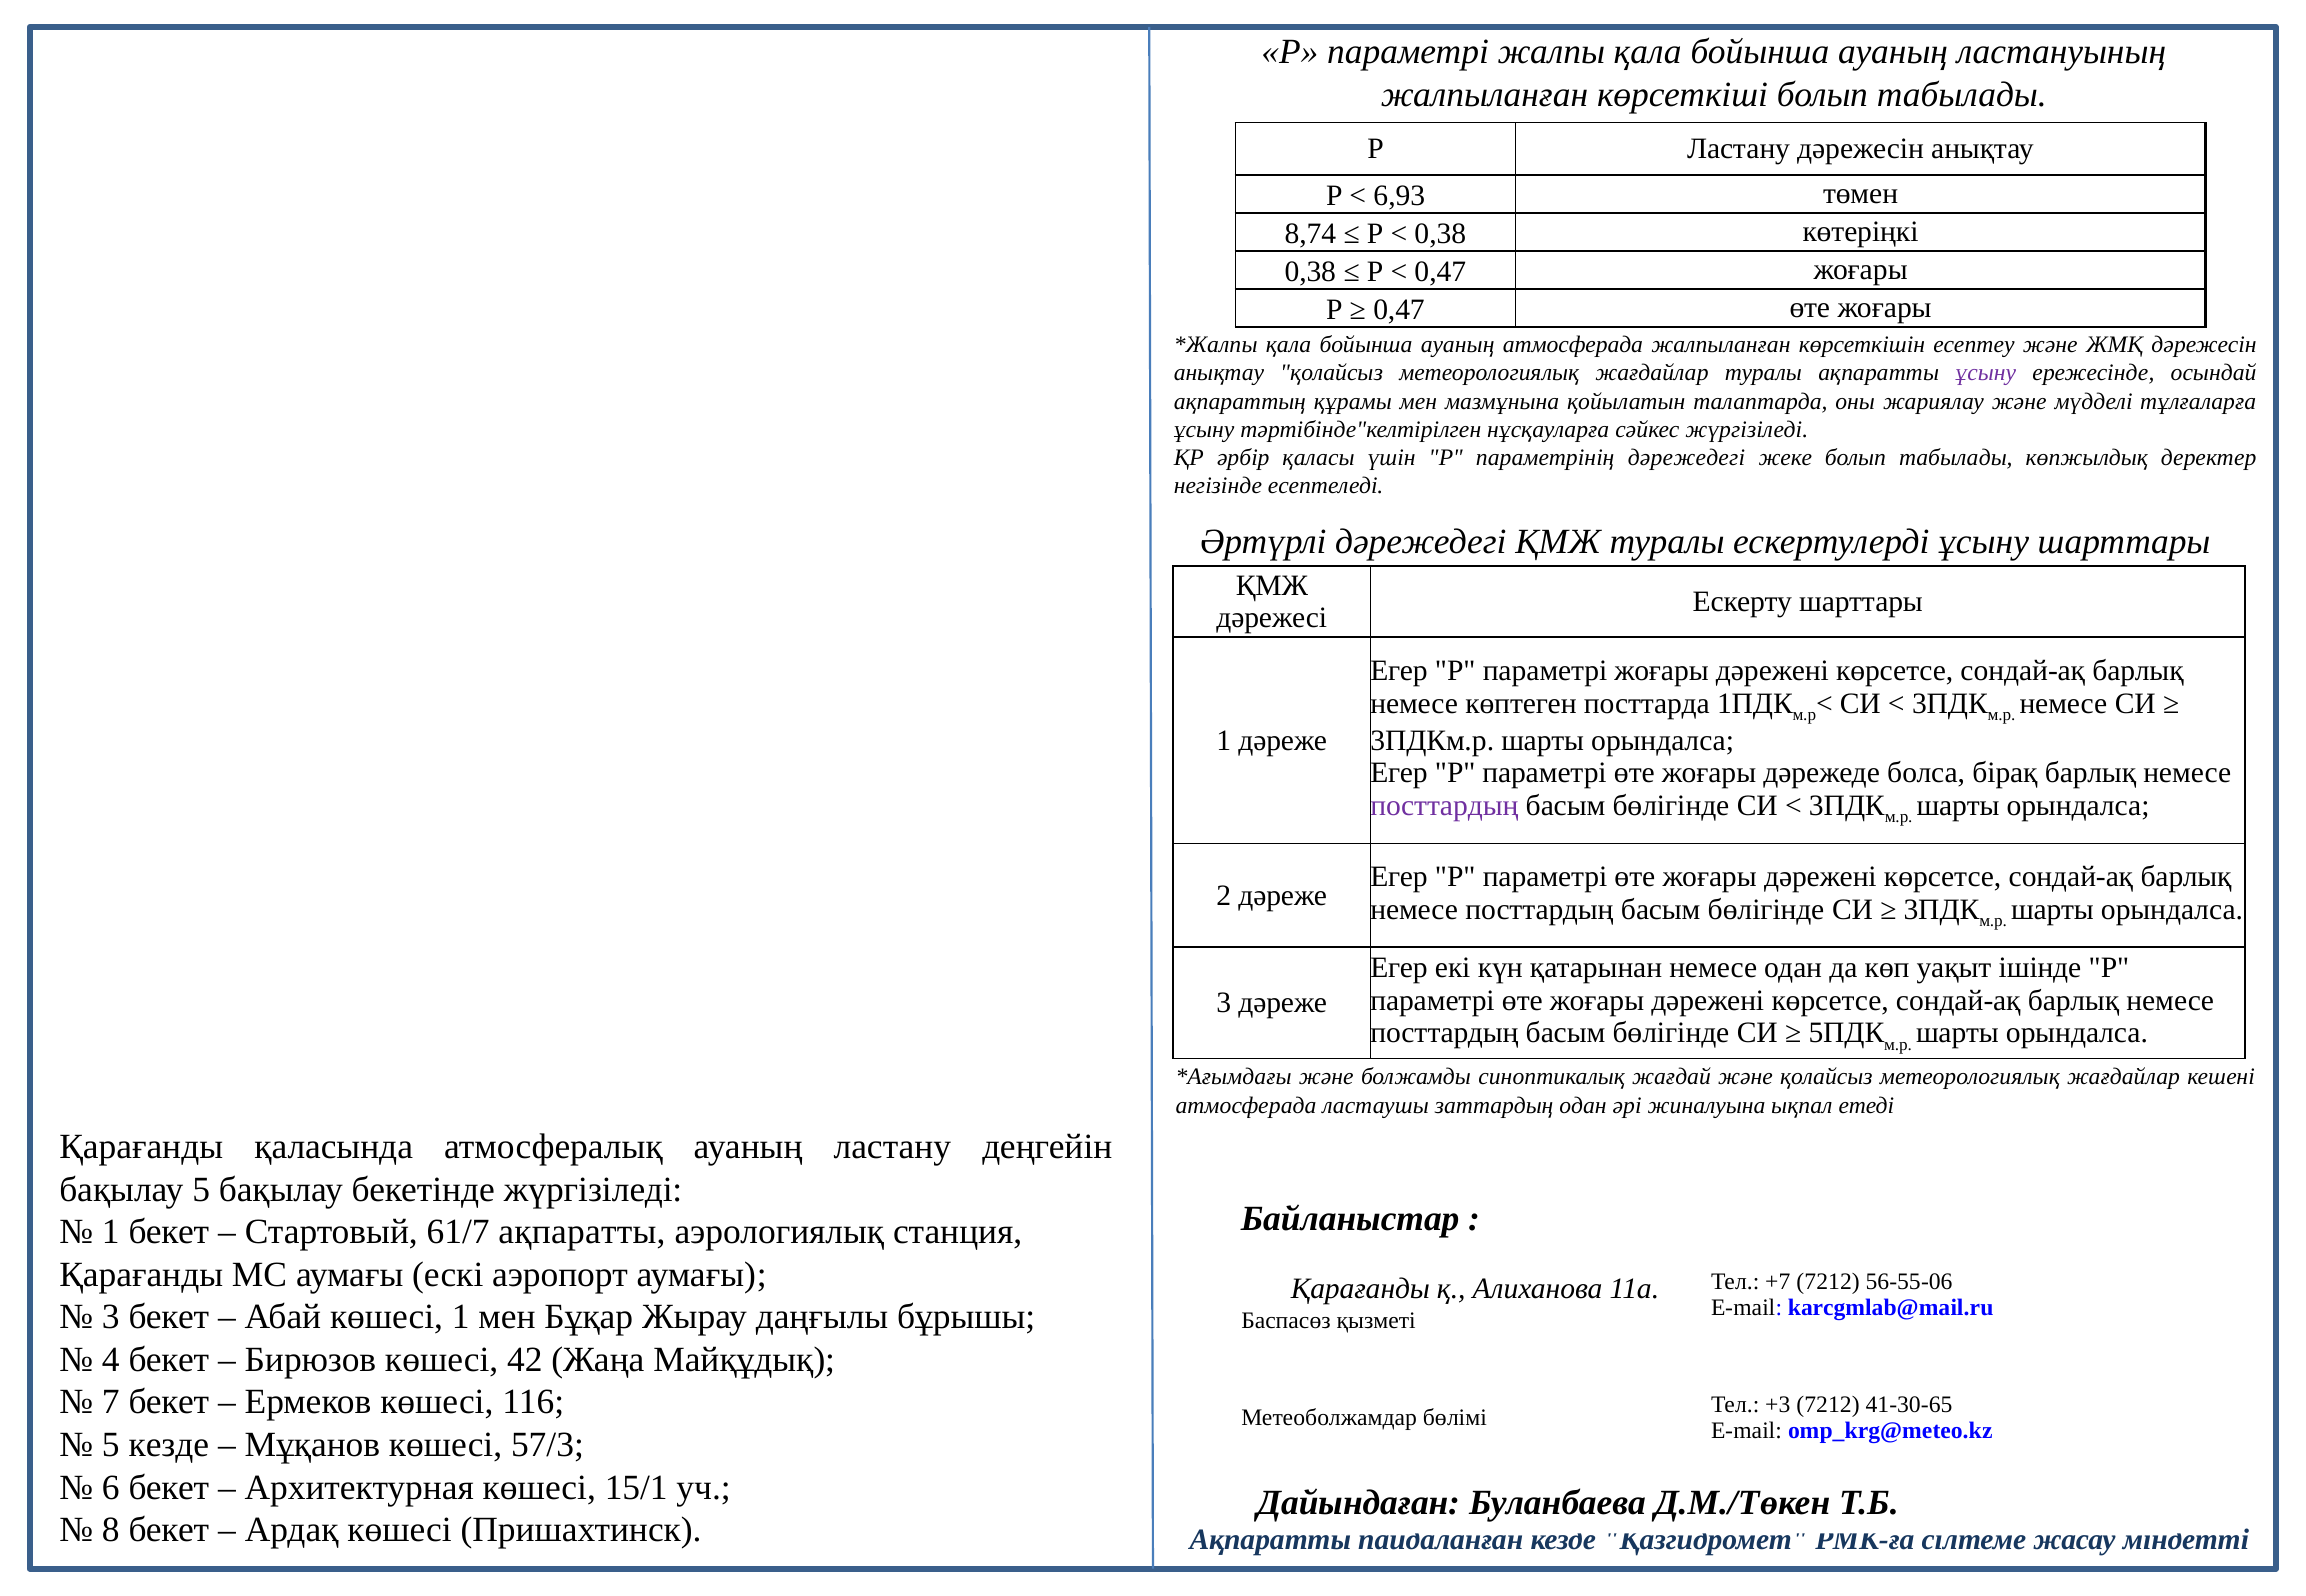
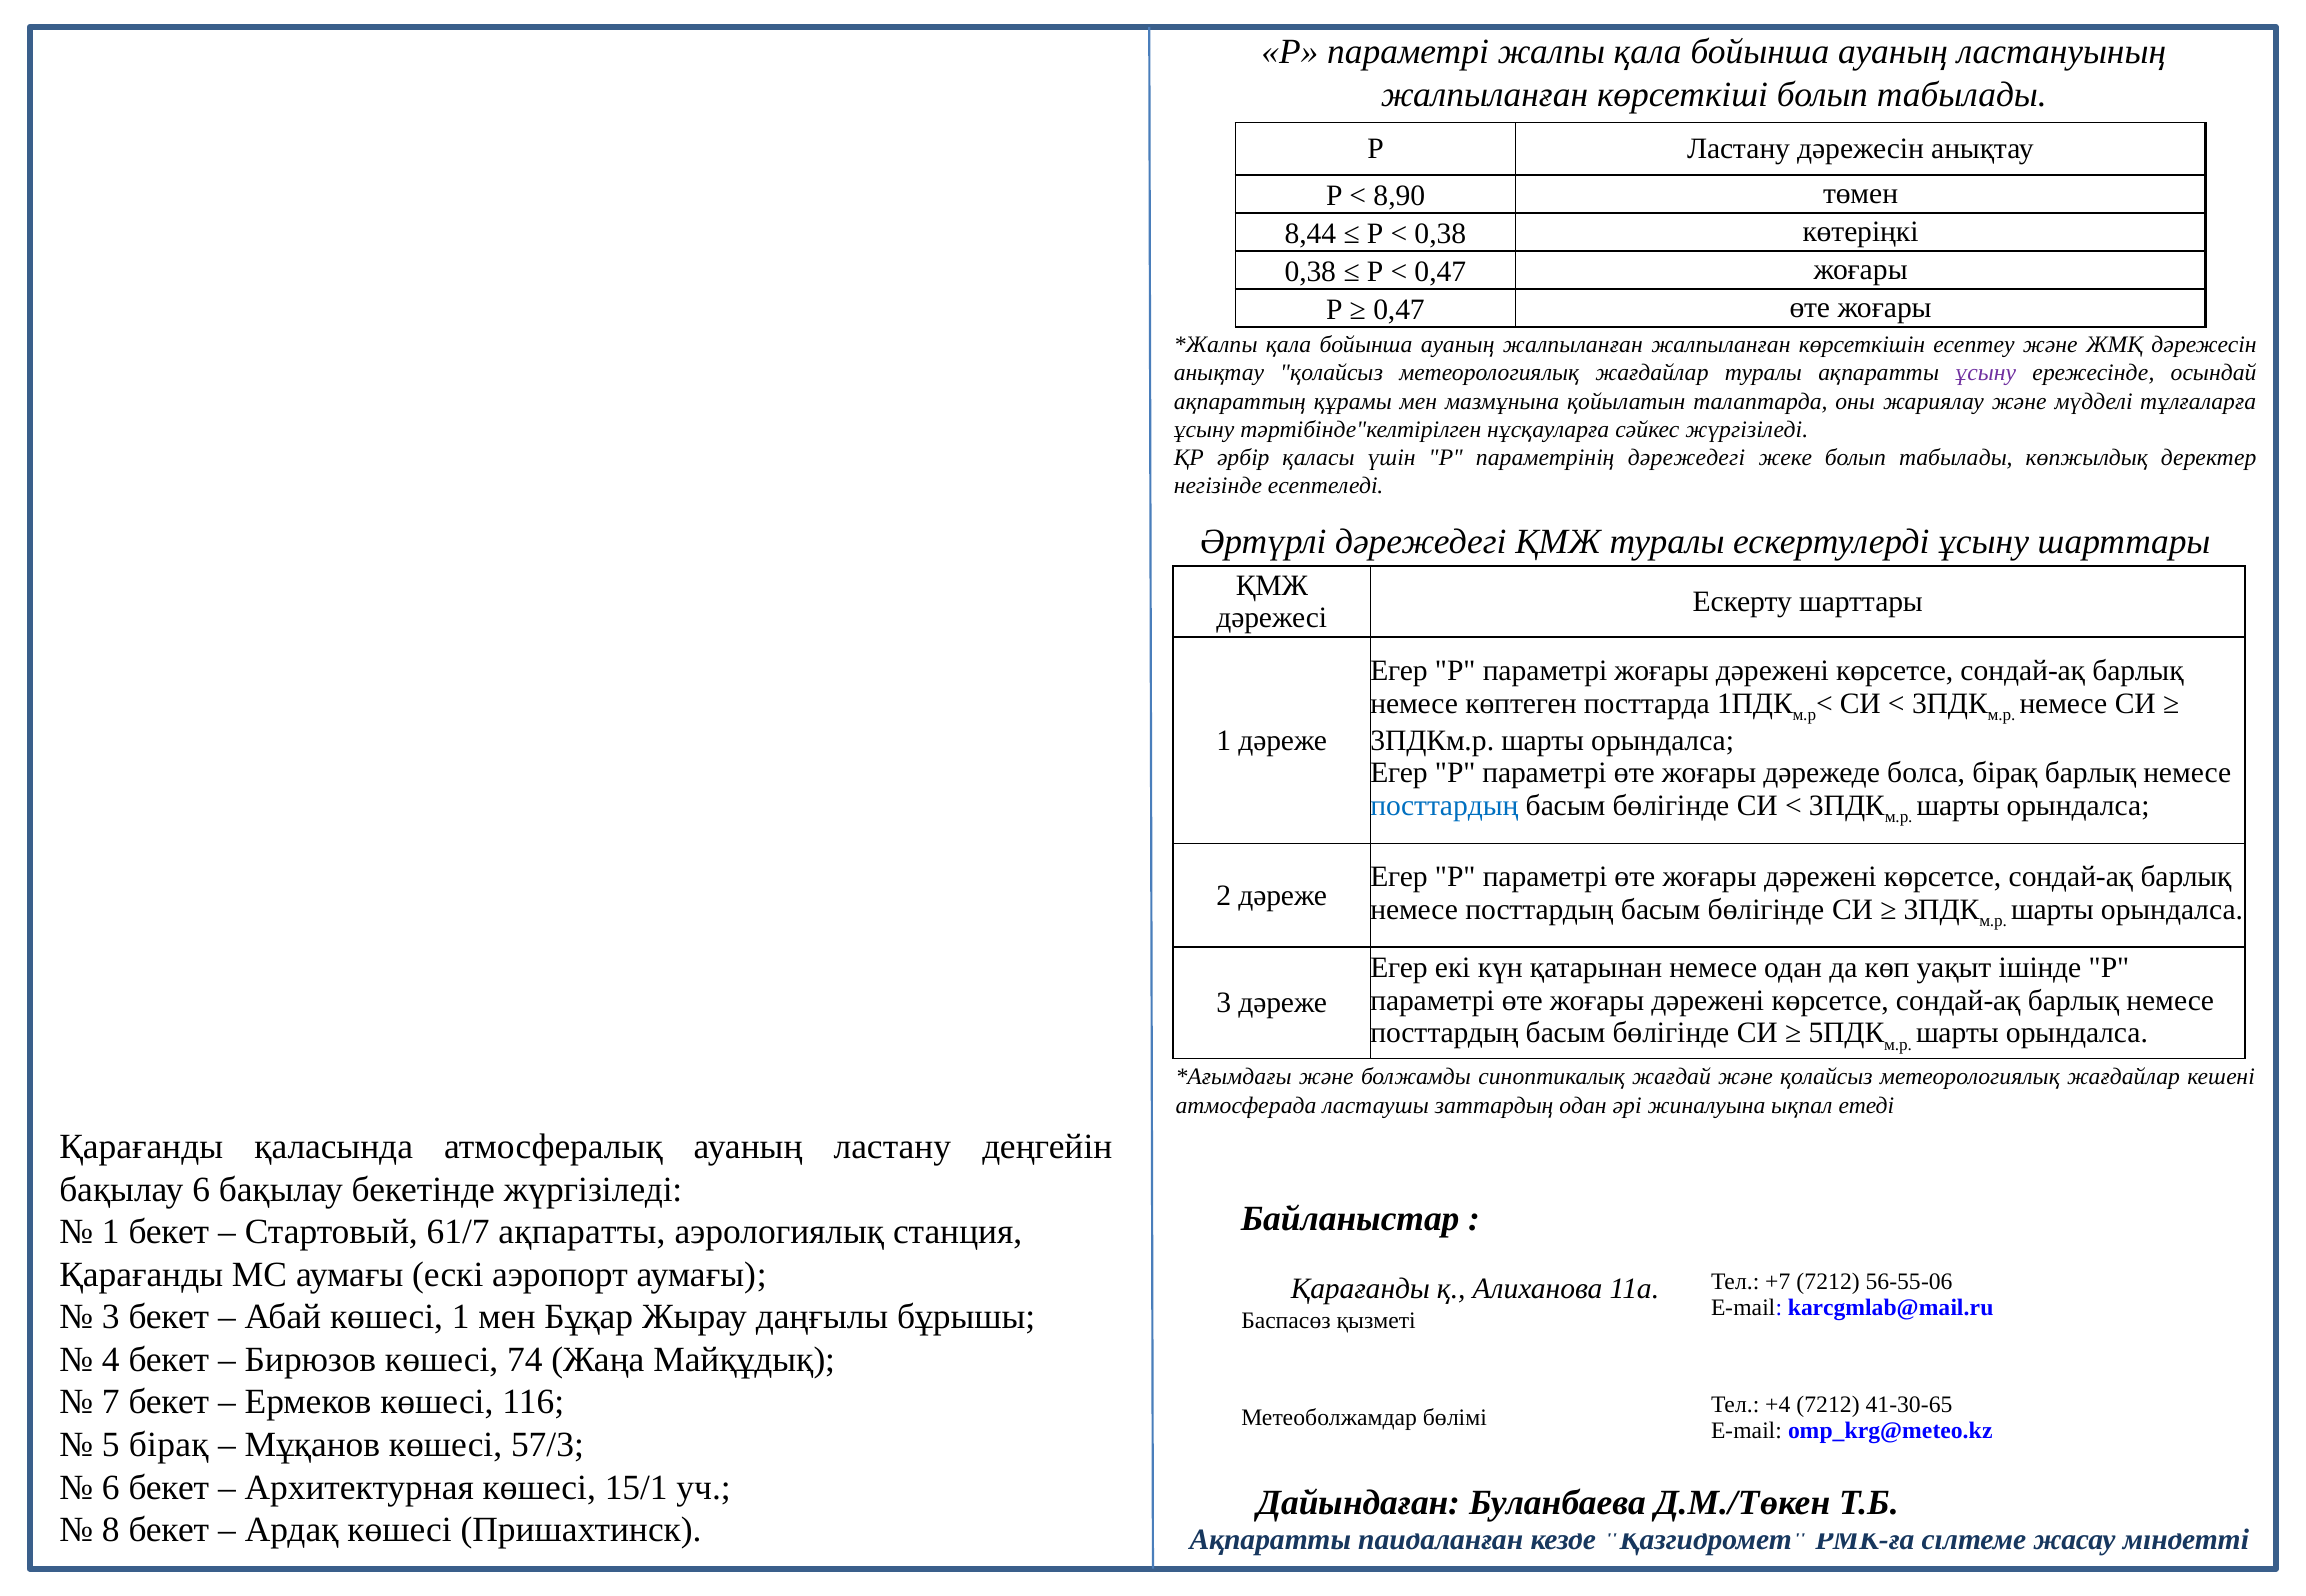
6,93: 6,93 -> 8,90 (1399, 195)
8,74: 8,74 -> 8,44 (1310, 233)
ауаның атмосферада: атмосферада -> жалпыланған (1573, 345)
посттардың colour: purple -> blue (1444, 806)
бақылау 5: 5 -> 6 (201, 1190)
42: 42 -> 74 (525, 1360)
+3: +3 -> +4 (1778, 1405)
5 кезде: кезде -> бірақ (169, 1445)
